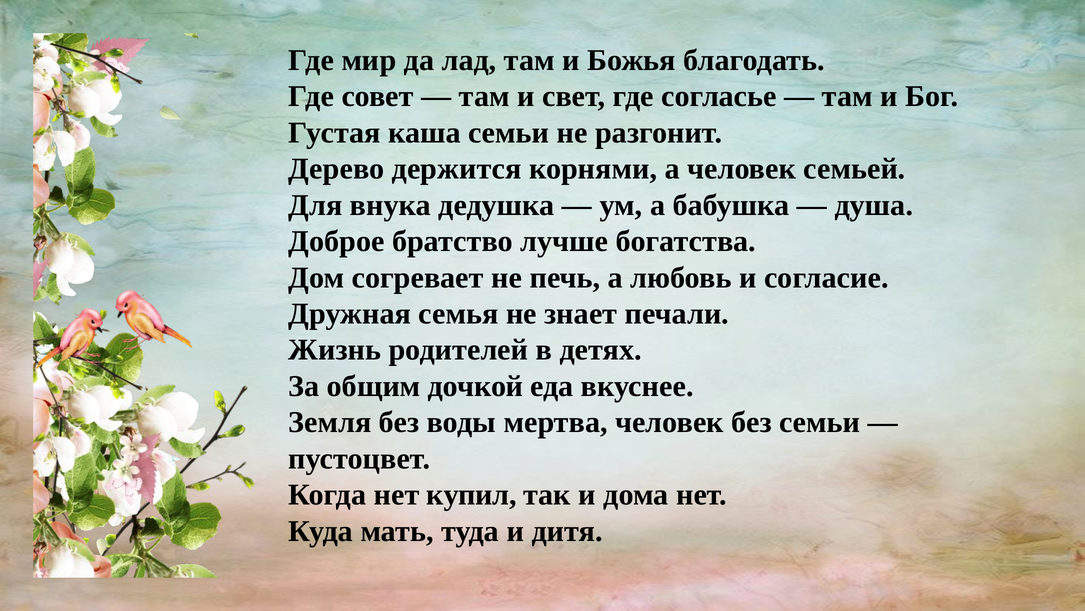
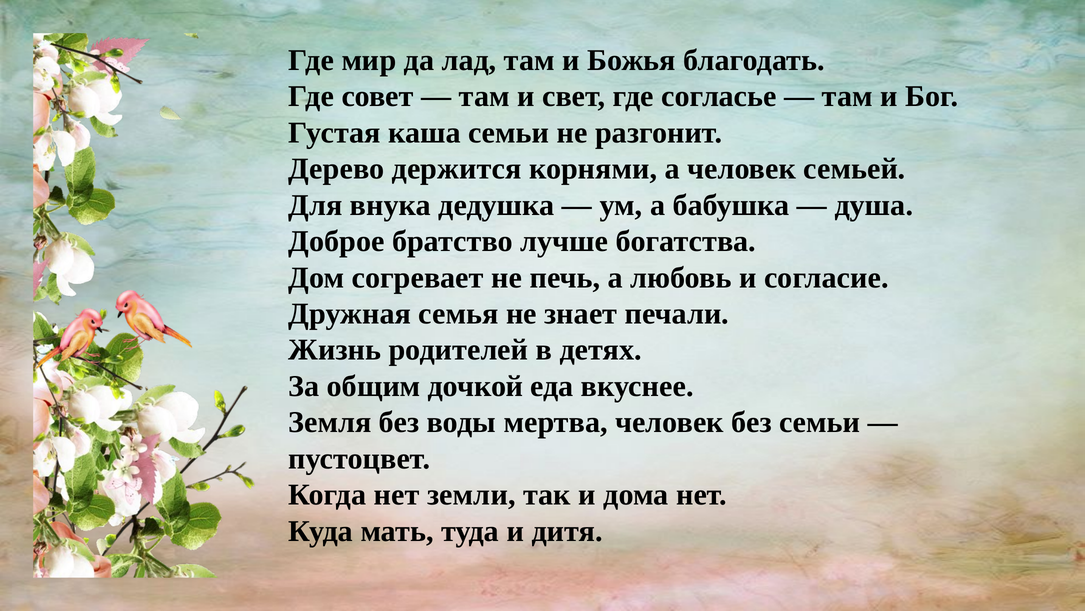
купил: купил -> земли (471, 494)
